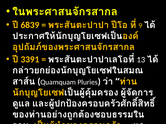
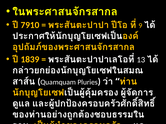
6839: 6839 -> 7910 (30, 25)
3391: 3391 -> 1839 (30, 60)
